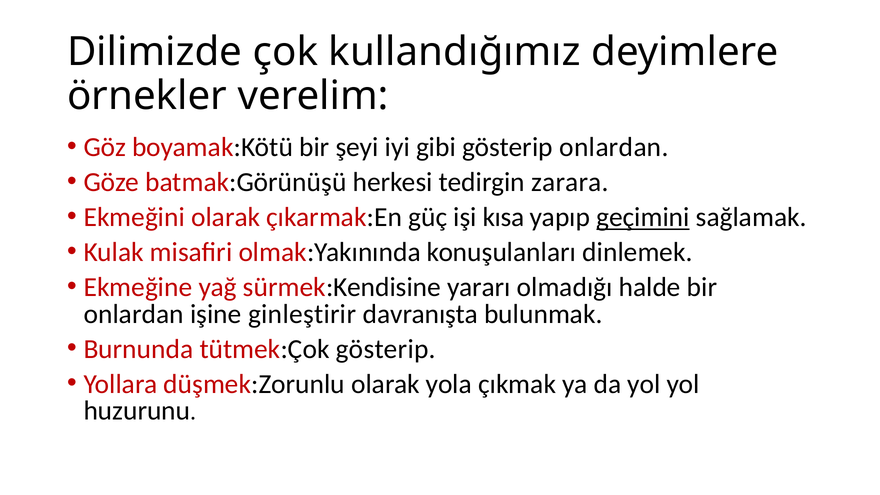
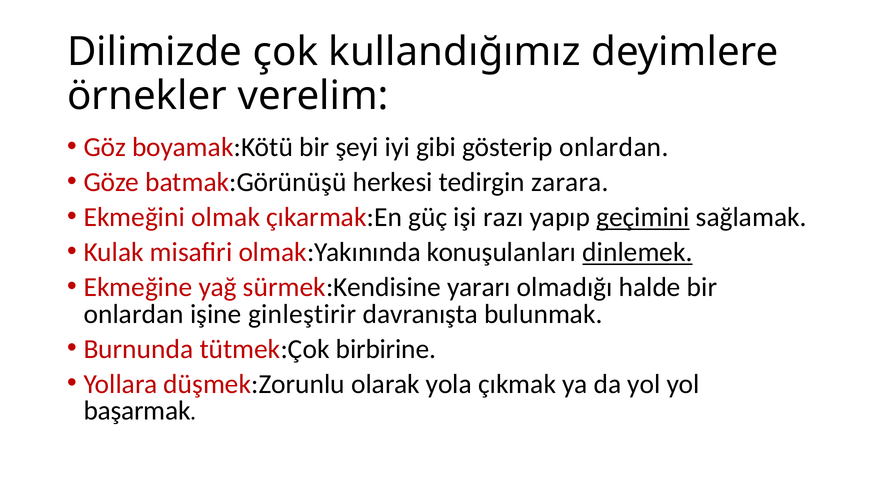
Ekmeğini olarak: olarak -> olmak (226, 217)
kısa: kısa -> razı (503, 217)
dinlemek underline: none -> present (638, 252)
tütmek:Çok gösterip: gösterip -> birbirine (386, 349)
huzurunu: huzurunu -> başarmak (137, 411)
